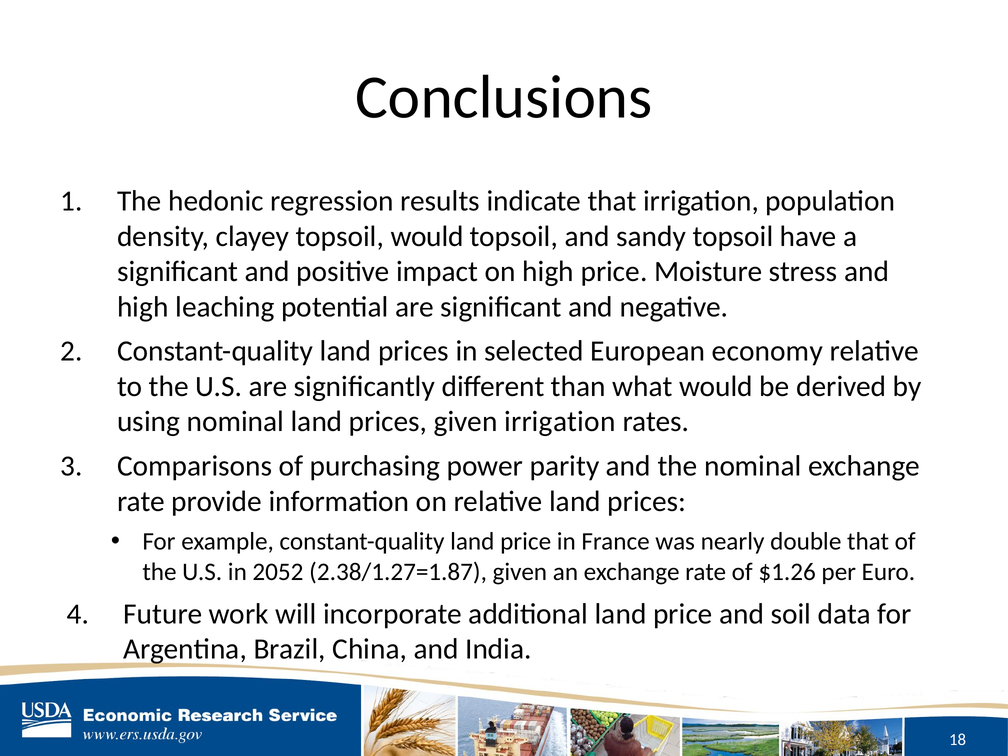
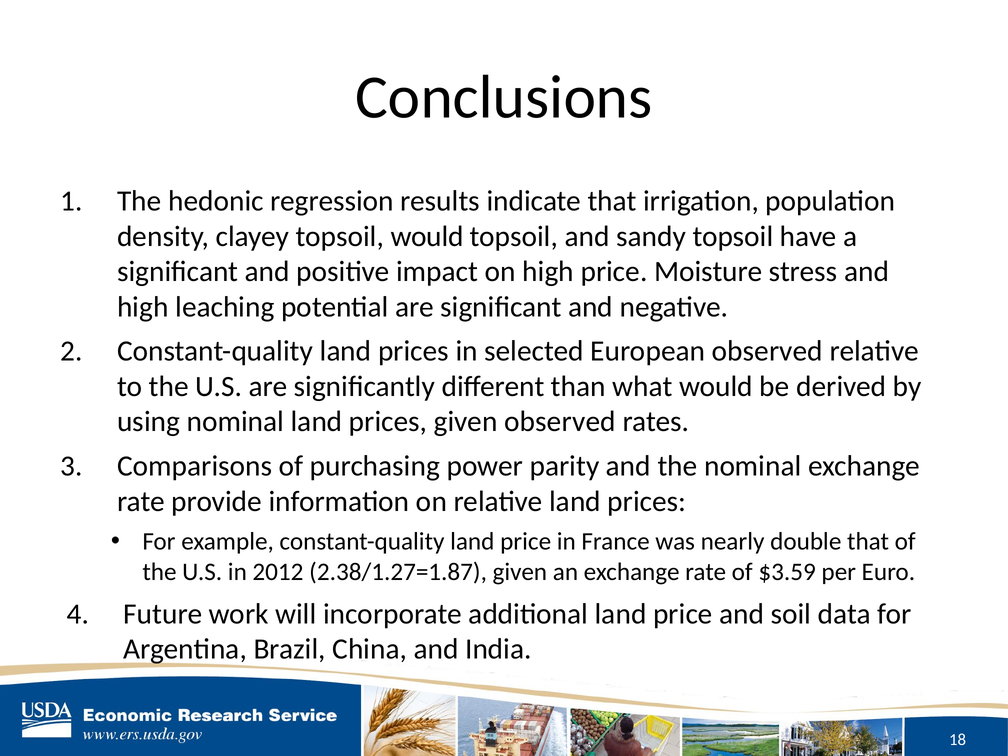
European economy: economy -> observed (767, 351)
given irrigation: irrigation -> observed (560, 422)
2052: 2052 -> 2012 (278, 572)
$1.26: $1.26 -> $3.59 (787, 572)
